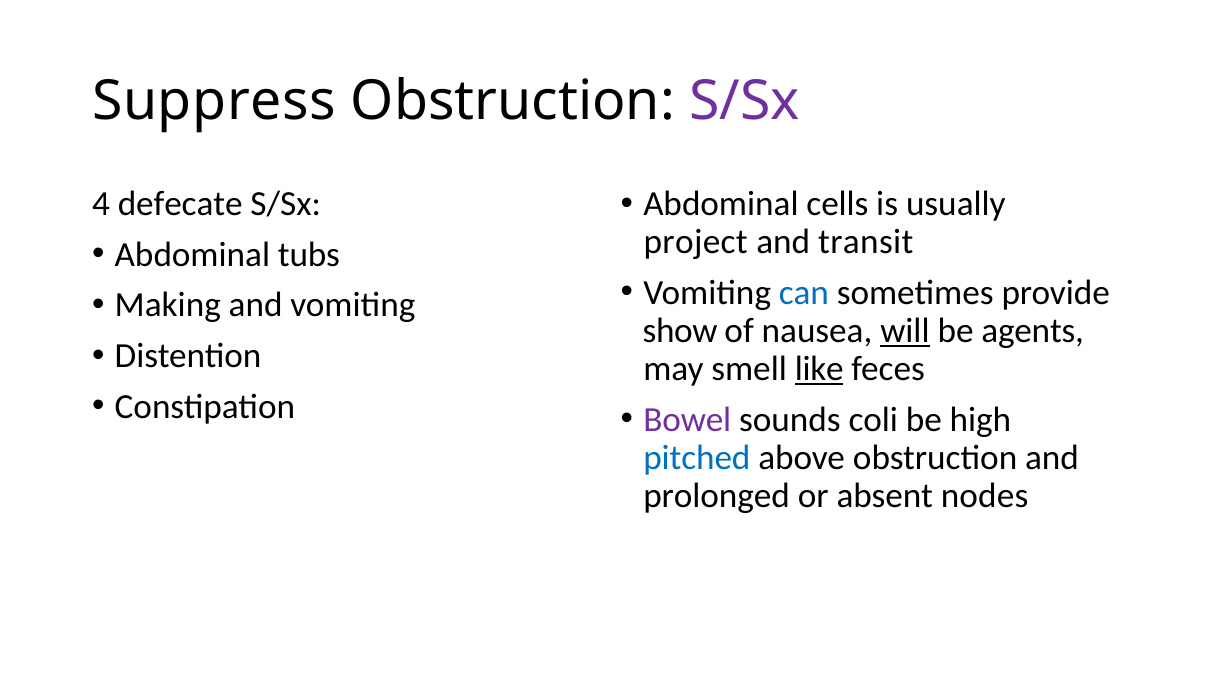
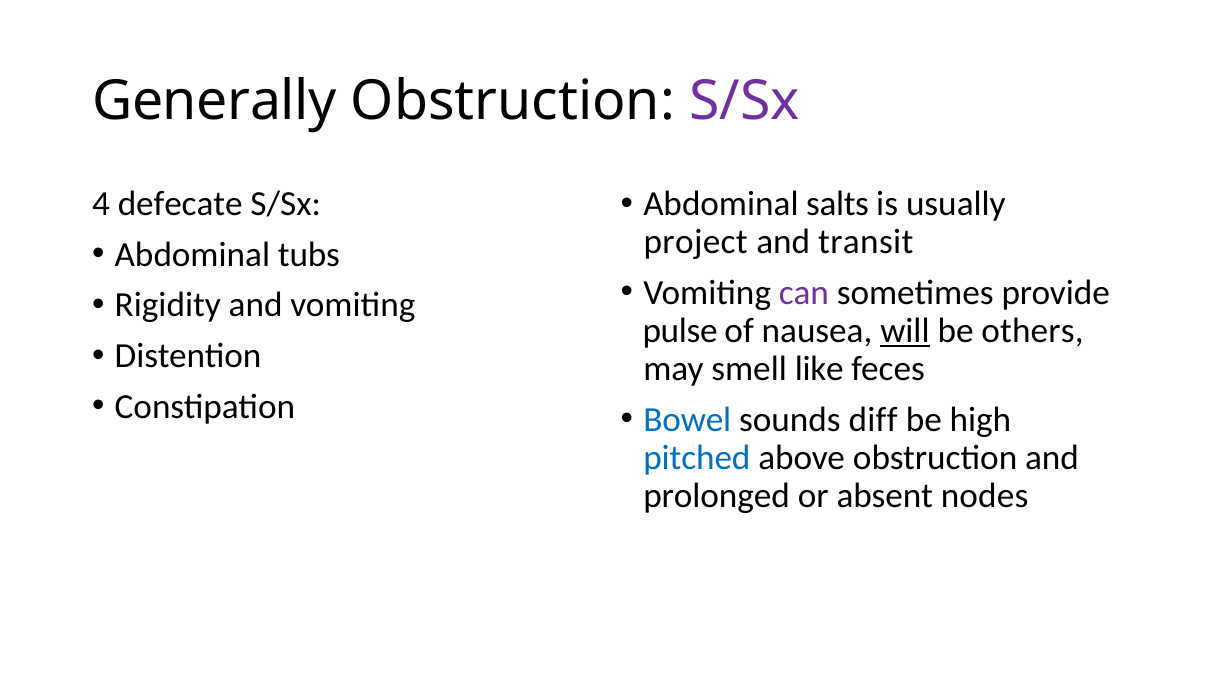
Suppress: Suppress -> Generally (214, 101)
cells: cells -> salts (838, 204)
can colour: blue -> purple (804, 293)
Making: Making -> Rigidity (168, 306)
show: show -> pulse (680, 331)
agents: agents -> others (1032, 331)
like underline: present -> none (819, 369)
Bowel colour: purple -> blue (687, 420)
coli: coli -> diff (873, 420)
